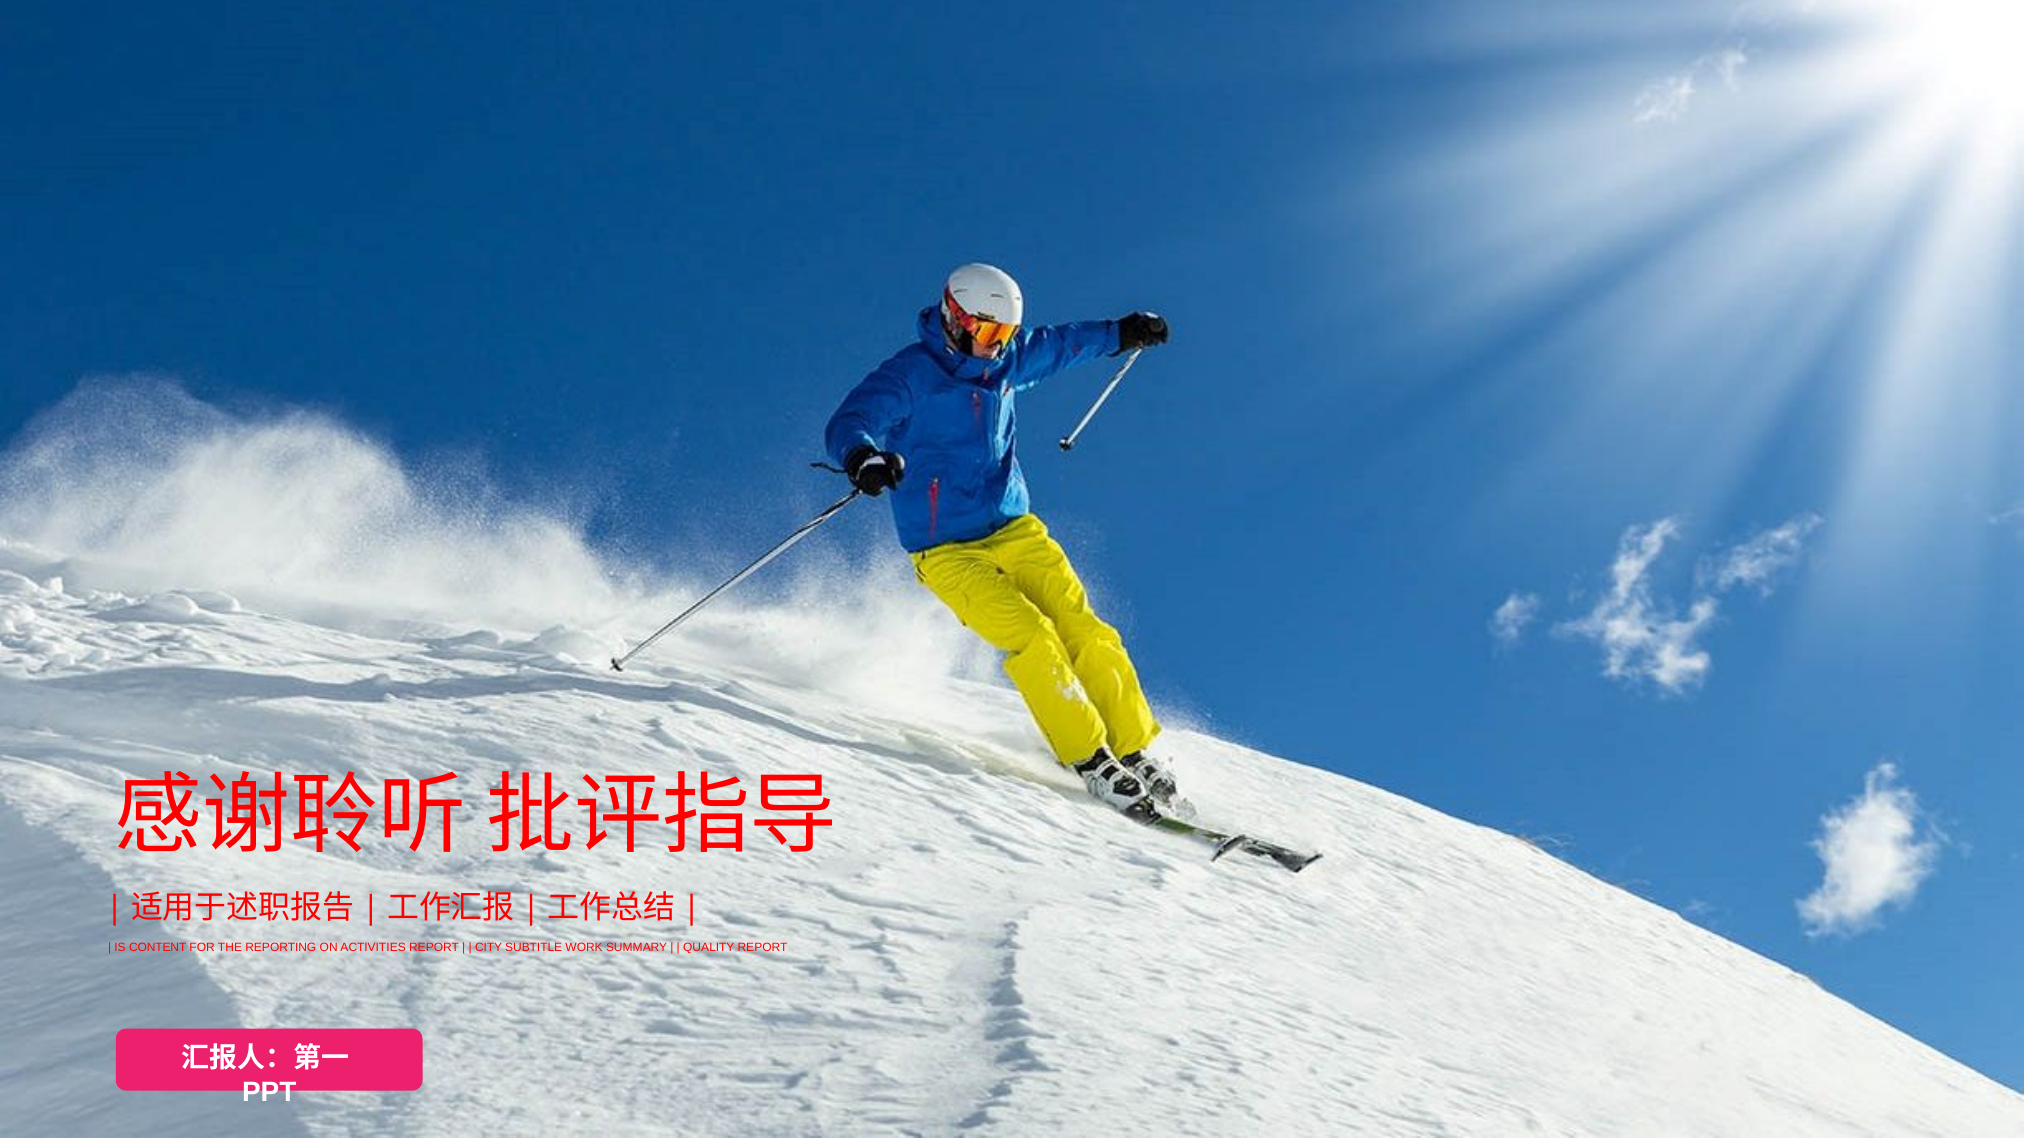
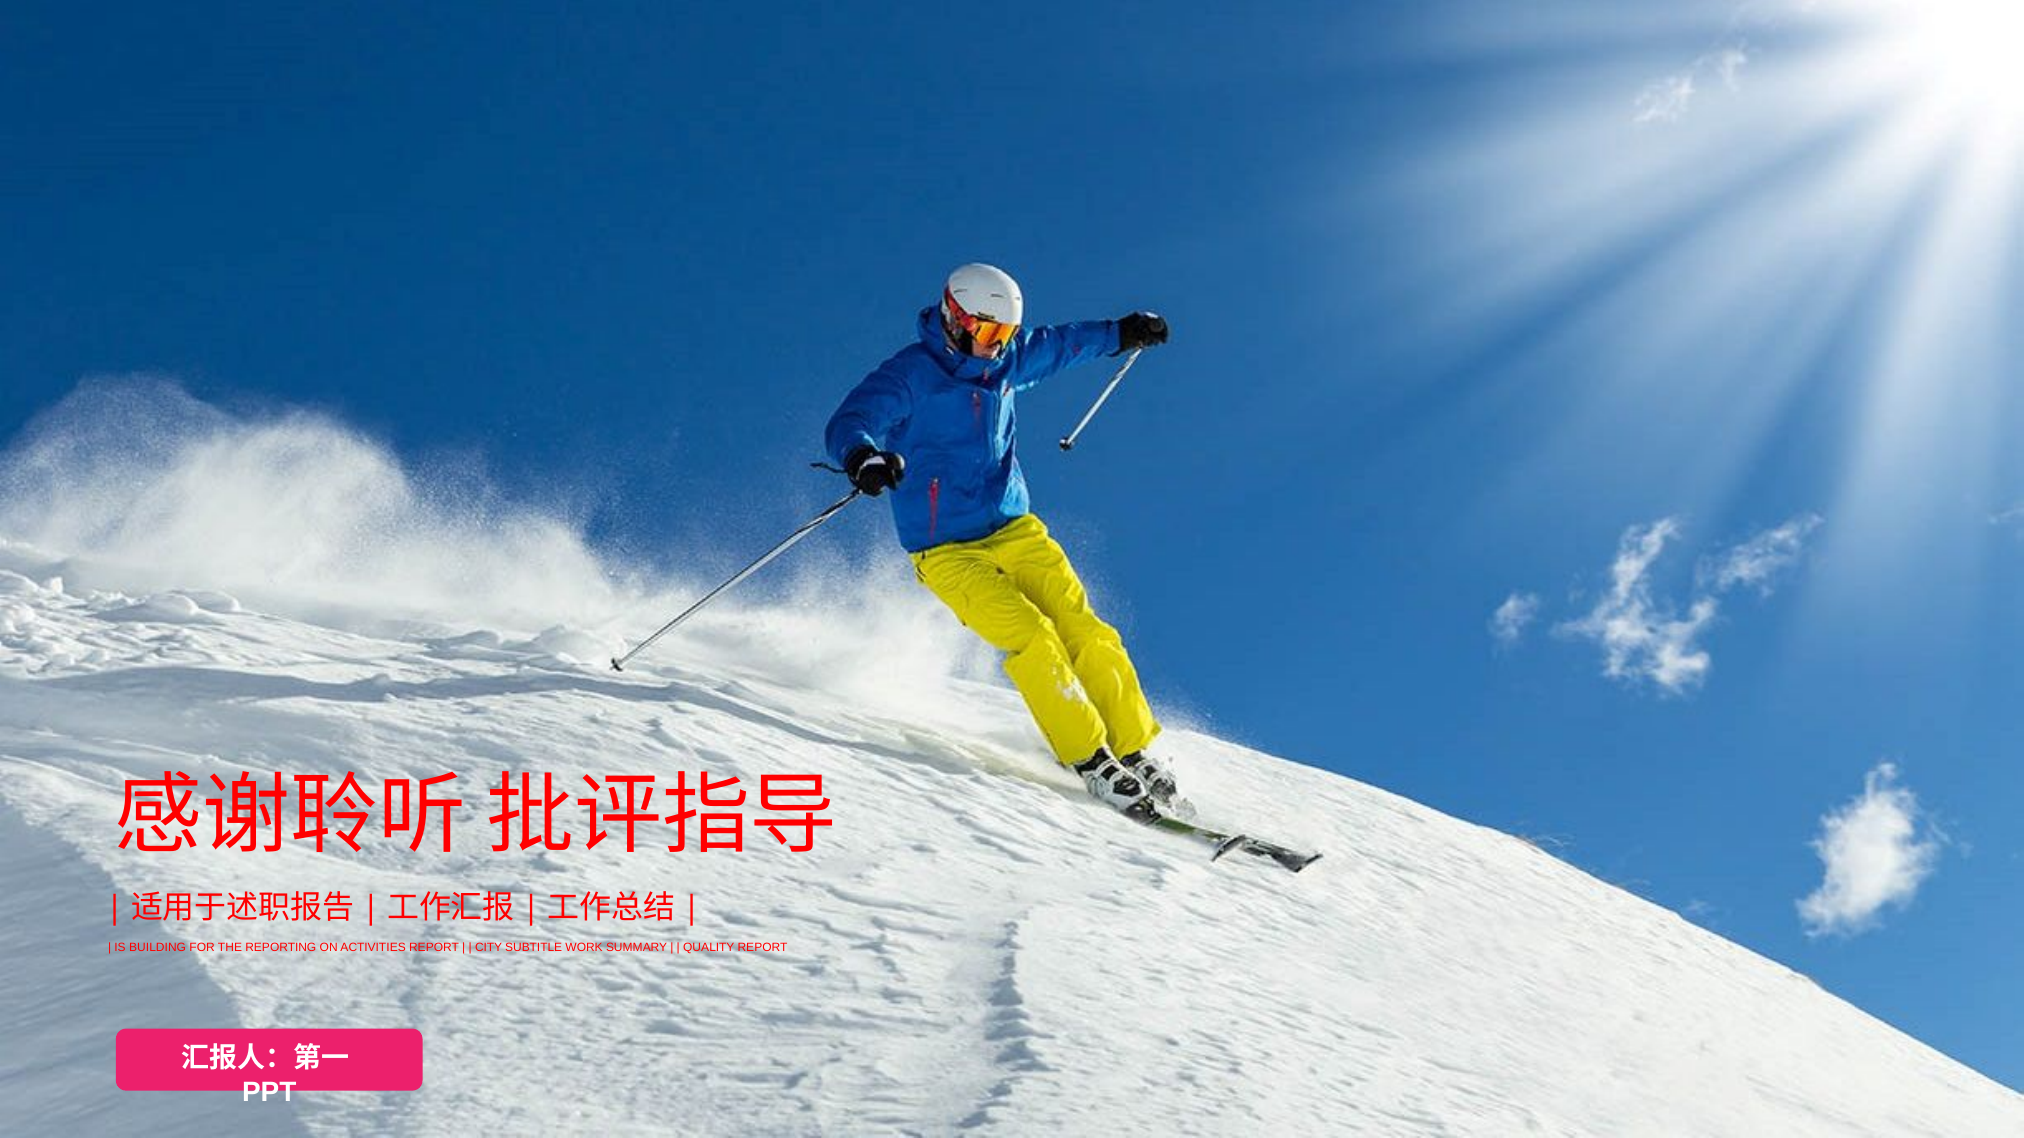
CONTENT: CONTENT -> BUILDING (158, 948)
